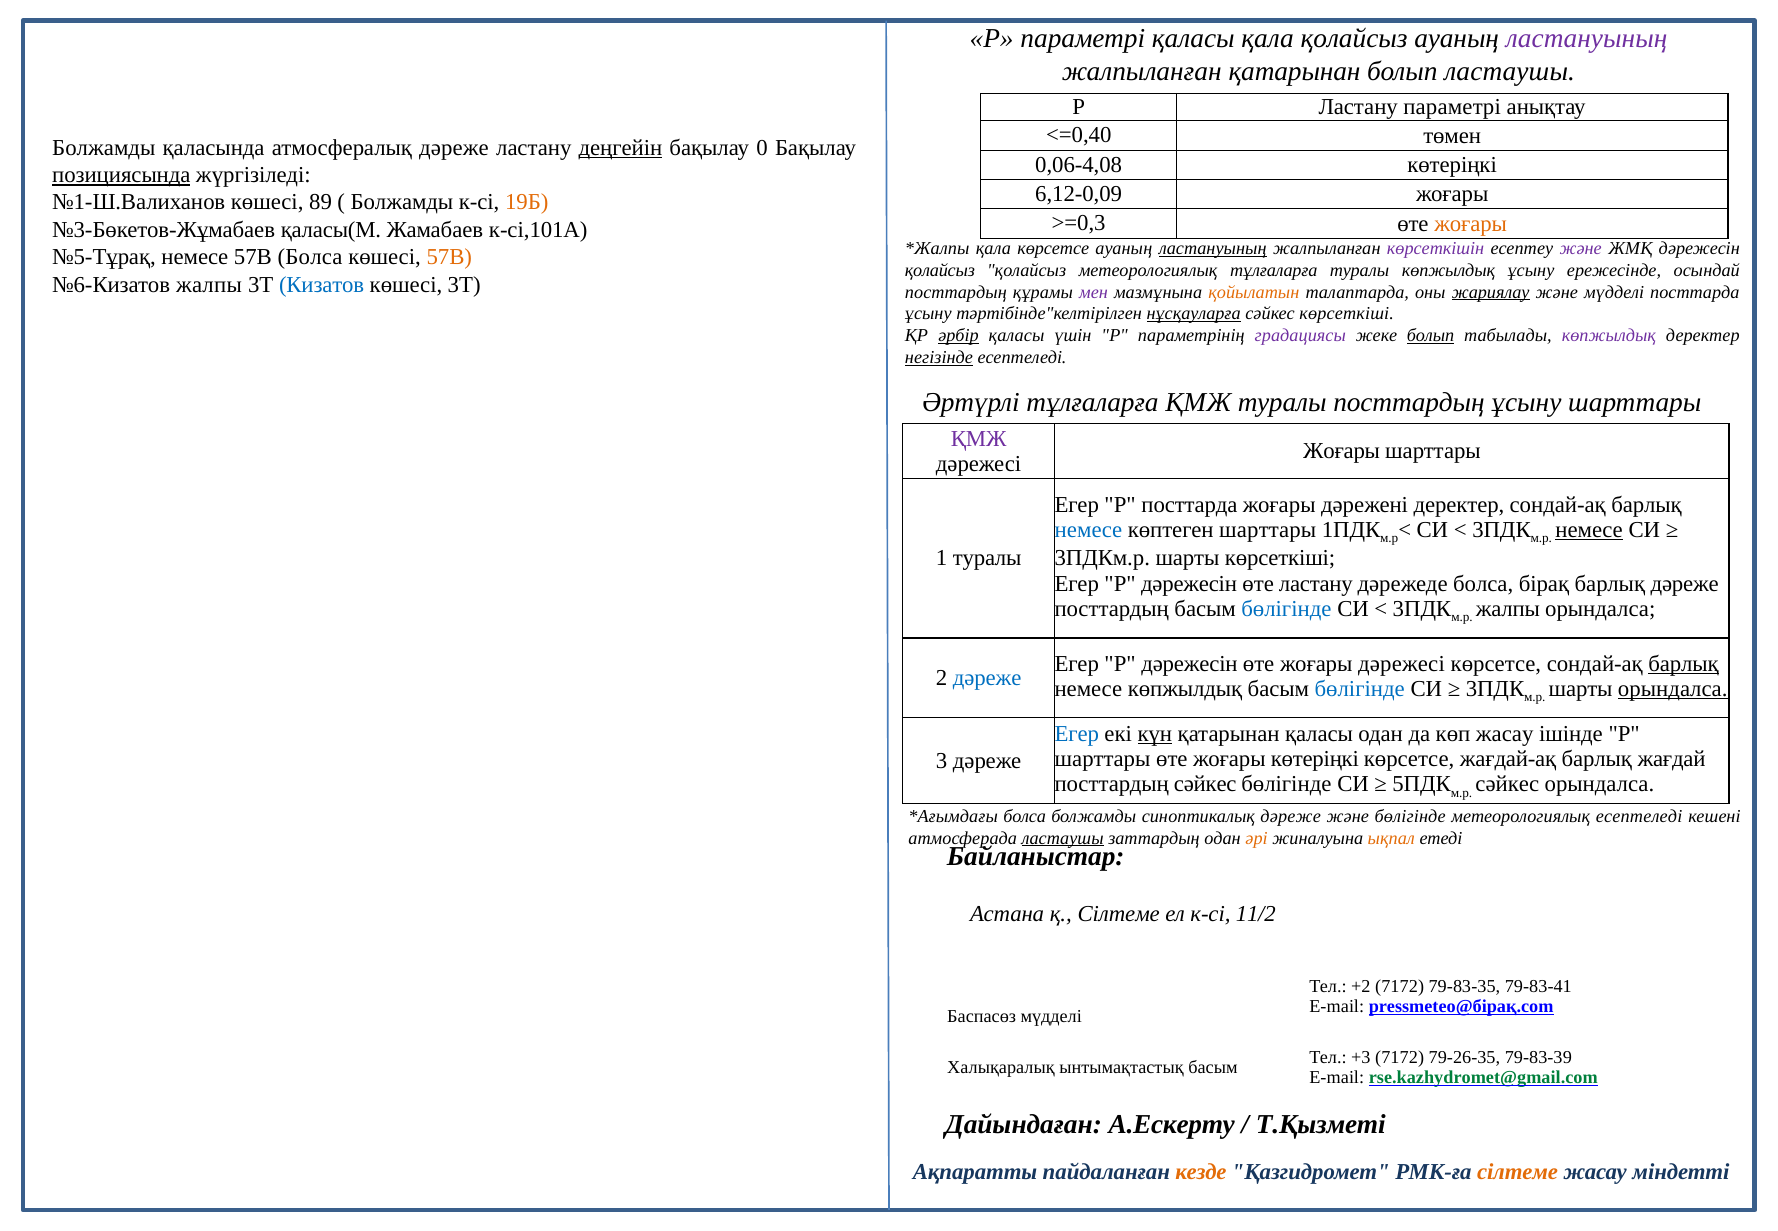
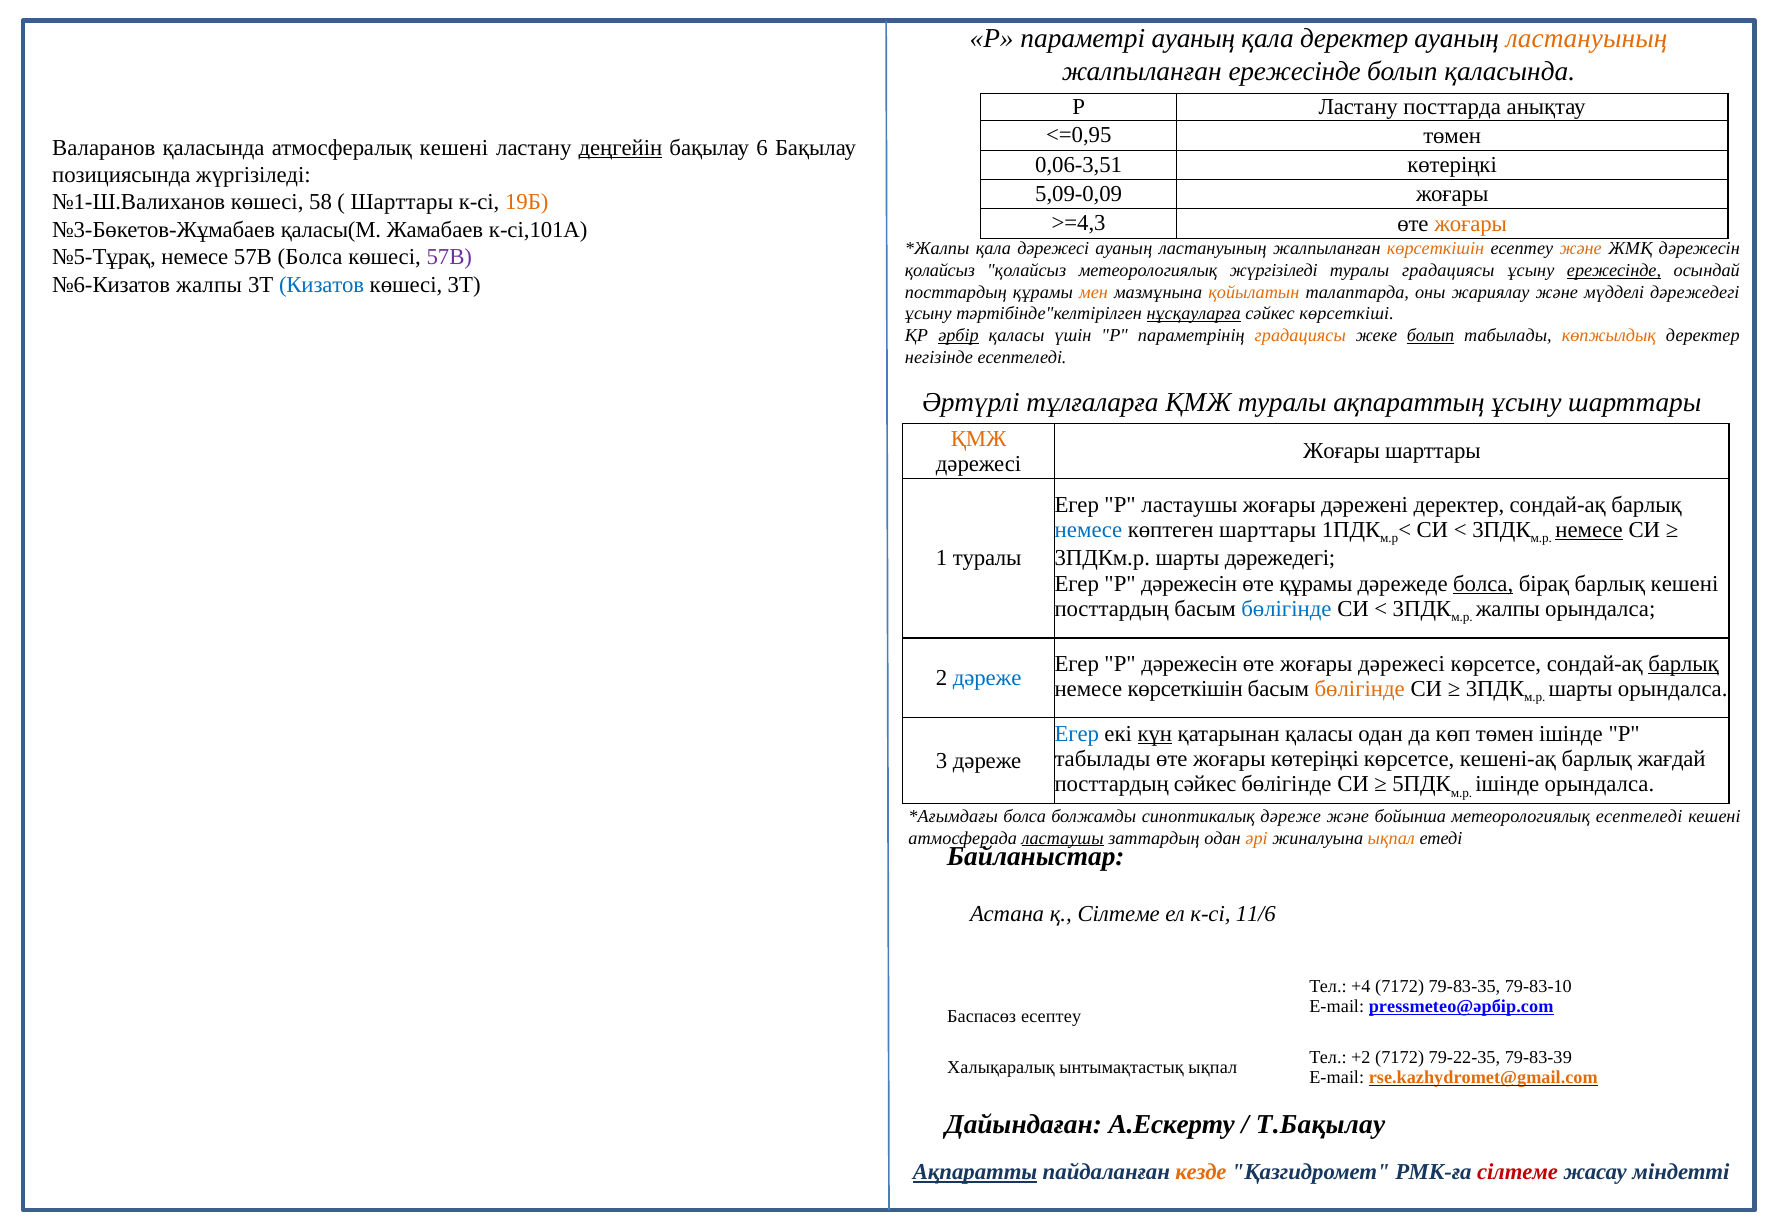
параметрі қаласы: қаласы -> ауаның (1193, 38)
қала қолайсыз: қолайсыз -> деректер (1354, 38)
ластануының colour: purple -> orange (1587, 38)
жалпыланған қатарынан: қатарынан -> ережесінде (1295, 71)
болып ластаушы: ластаушы -> қаласында (1510, 71)
Ластану параметрі: параметрі -> посттарда (1452, 107)
<=0,40: <=0,40 -> <=0,95 (1079, 135)
Болжамды: Болжамды -> Валаранов (104, 148)
атмосфералық дәреже: дәреже -> кешені (454, 148)
0: 0 -> 6 (762, 148)
0,06-4,08: 0,06-4,08 -> 0,06-3,51 (1079, 165)
позициясында underline: present -> none (121, 175)
6,12-0,09: 6,12-0,09 -> 5,09-0,09 (1079, 194)
89: 89 -> 58 (321, 202)
Болжамды: Болжамды -> Шарттары (402, 202)
>=0,3: >=0,3 -> >=4,3 (1079, 223)
қала көрсетсе: көрсетсе -> дәрежесі (1053, 248)
ластануының underline: present -> none (1213, 248)
көрсеткішін colour: purple -> orange (1436, 248)
және colour: purple -> orange (1581, 248)
57В colour: orange -> purple (449, 257)
метеорологиялық тұлғаларға: тұлғаларға -> жүргізіледі (1274, 270)
туралы көпжылдық: көпжылдық -> градациясы (1448, 270)
ережесінде underline: none -> present (1614, 270)
мен colour: purple -> orange (1094, 292)
жариялау underline: present -> none (1491, 292)
мүдделі посттарда: посттарда -> дәрежедегі (1695, 292)
градациясы colour: purple -> orange (1300, 336)
көпжылдық colour: purple -> orange (1609, 336)
негізінде underline: present -> none (939, 358)
туралы посттардың: посттардың -> ақпараттың (1409, 402)
ҚМЖ colour: purple -> orange (979, 439)
Р посттарда: посттарда -> ластаушы (1189, 504)
шарты көрсеткіші: көрсеткіші -> дәрежедегі (1280, 558)
өте ластану: ластану -> құрамы (1316, 584)
болса underline: none -> present (1483, 584)
барлық дәреже: дәреже -> кешені (1685, 584)
немесе көпжылдық: көпжылдық -> көрсеткішін (1185, 689)
бөлігінде colour: blue -> orange (1360, 689)
орындалса underline: present -> none (1673, 689)
көп жасау: жасау -> төмен (1505, 734)
шарттары: шарттары -> табылады (1103, 759)
жағдай-ақ: жағдай-ақ -> кешені-ақ (1508, 759)
сәйкес: сәйкес -> ішінде (1507, 784)
және бөлігінде: бөлігінде -> бойынша (1410, 816)
11/2: 11/2 -> 11/6 (1256, 914)
+2: +2 -> +4 (1361, 986)
79-83-41: 79-83-41 -> 79-83-10 (1538, 986)
pressmeteo@бірақ.com: pressmeteo@бірақ.com -> pressmeteo@әрбір.com (1461, 1006)
Баспасөз мүдделі: мүдделі -> есептеу (1051, 1016)
+3: +3 -> +2 (1361, 1057)
79-26-35: 79-26-35 -> 79-22-35 (1464, 1057)
ынтымақтастық басым: басым -> ықпал (1213, 1067)
rse.kazhydromet@gmail.com colour: green -> orange (1483, 1077)
Т.Қызметі: Т.Қызметі -> Т.Бақылау (1321, 1125)
Ақпаратты underline: none -> present (975, 1172)
сілтеме colour: orange -> red (1518, 1172)
